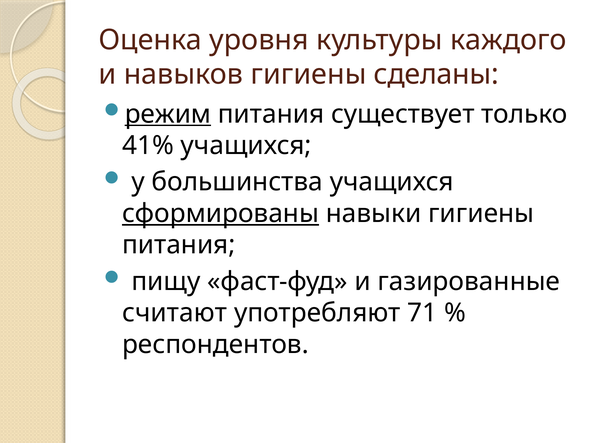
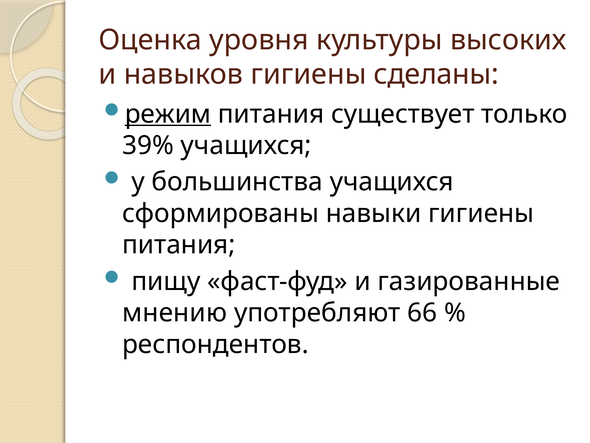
каждого: каждого -> высоких (508, 40)
41%: 41% -> 39% (148, 145)
сформированы underline: present -> none (220, 213)
считают: считают -> мнению (175, 313)
71: 71 -> 66 (422, 313)
